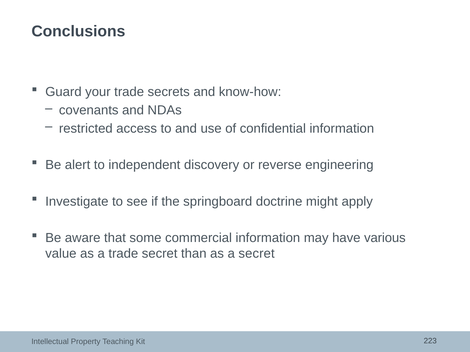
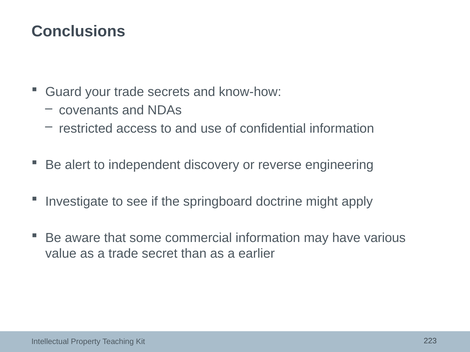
a secret: secret -> earlier (257, 254)
